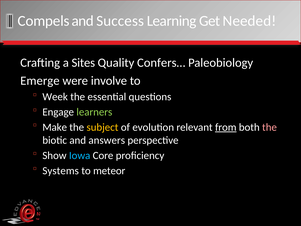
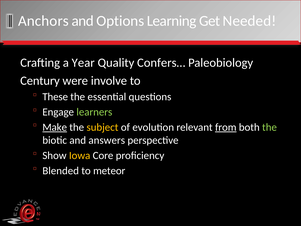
Compels: Compels -> Anchors (43, 21)
Success: Success -> Options (120, 21)
Sites: Sites -> Year (83, 63)
Emerge: Emerge -> Century (40, 81)
Week: Week -> These (55, 97)
Make underline: none -> present (55, 127)
the colour: pink -> light green (269, 127)
Iowa colour: light blue -> yellow (80, 155)
Systems: Systems -> Blended (61, 170)
